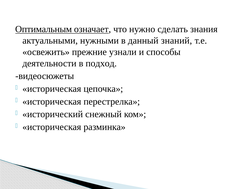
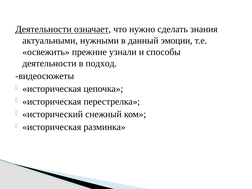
Оптимальным: Оптимальным -> Деятельности (43, 29)
знаний: знаний -> эмоции (177, 41)
